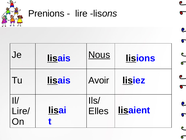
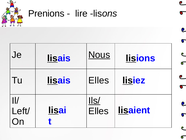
Tu Avoir: Avoir -> Elles (99, 80)
Ils/ underline: none -> present (94, 100)
Lire/: Lire/ -> Left/ (21, 111)
